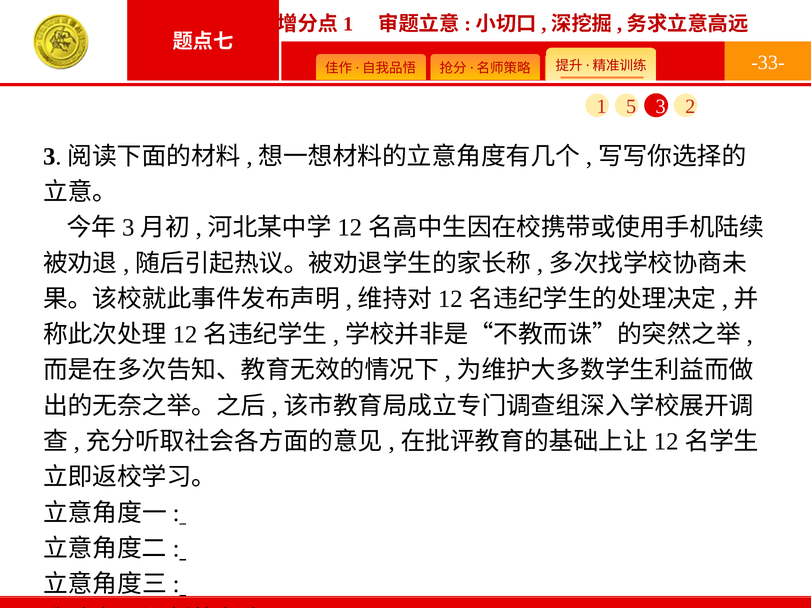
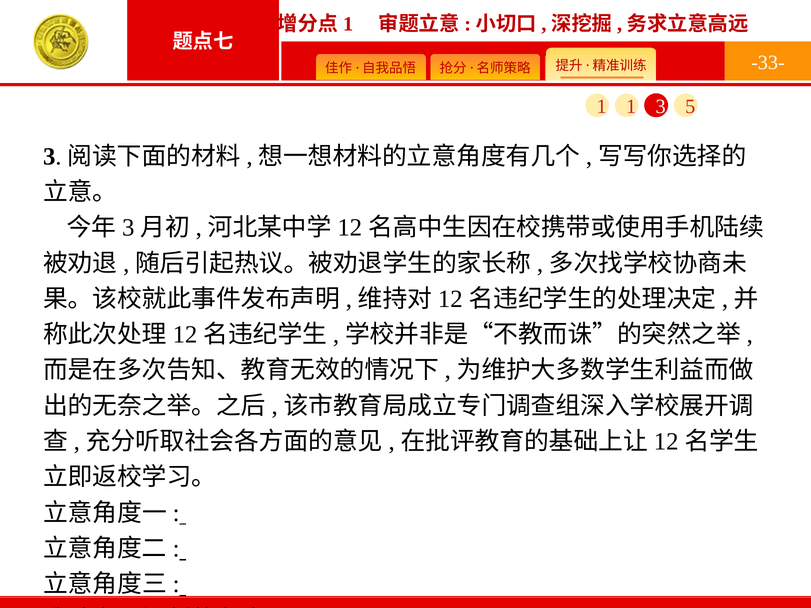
1 5: 5 -> 1 (631, 107)
2: 2 -> 5 (690, 107)
